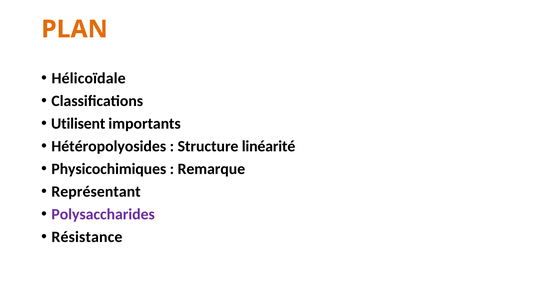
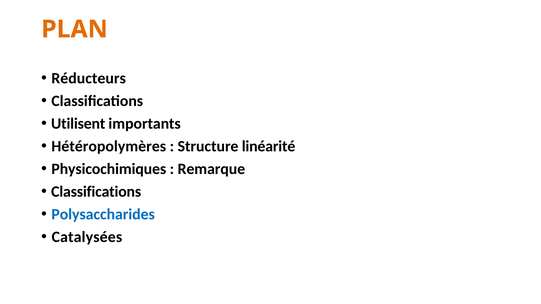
Hélicoïdale: Hélicoïdale -> Réducteurs (89, 78)
Hétéropolyosides: Hétéropolyosides -> Hétéropolymères (109, 146)
Représentant: Représentant -> Classifications (96, 192)
Polysaccharides colour: purple -> blue (103, 214)
Résistance: Résistance -> Catalysées (87, 237)
